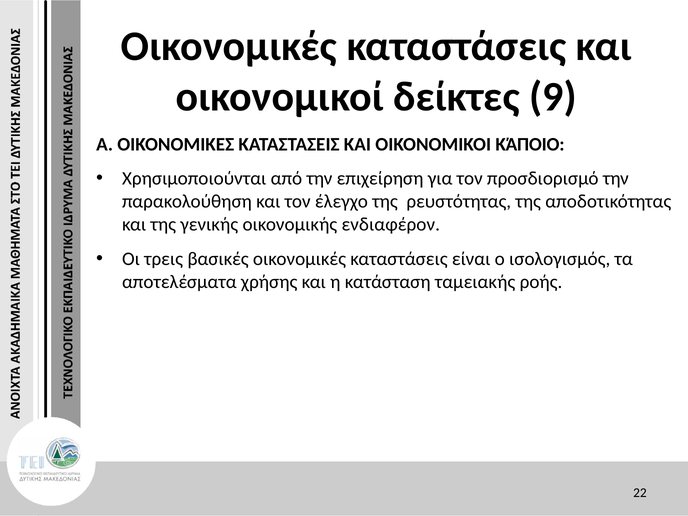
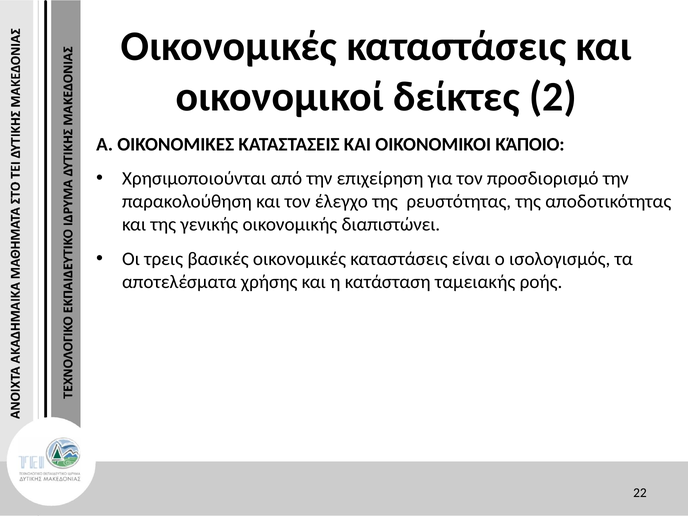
9: 9 -> 2 (553, 97)
ενδιαφέρον: ενδιαφέρον -> διαπιστώνει (391, 224)
